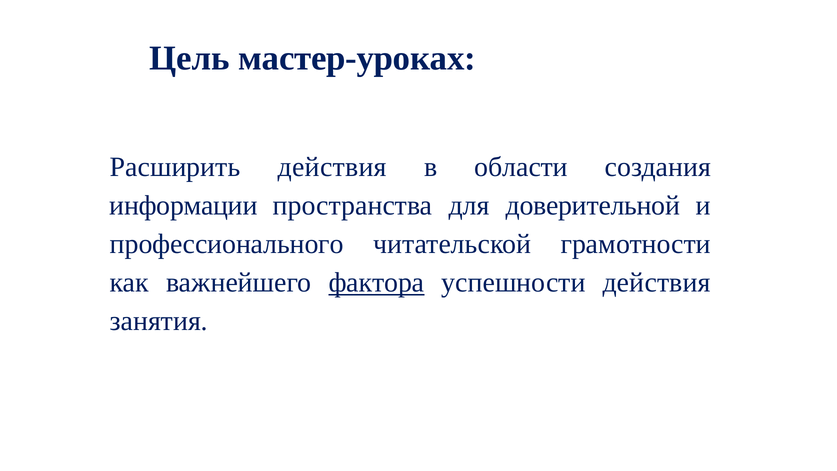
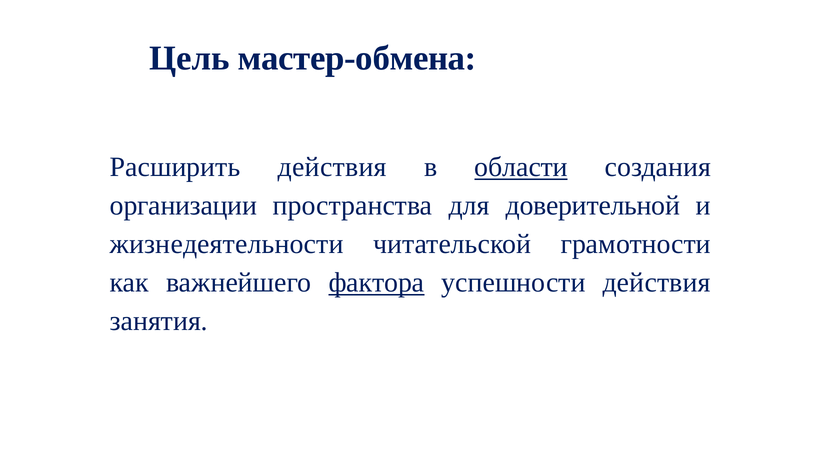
мастер-уроках: мастер-уроках -> мастер-обмена (357, 58)
области underline: none -> present (521, 167)
информации: информации -> организации (183, 206)
профессионального: профессионального -> жизнедеятельности (227, 244)
